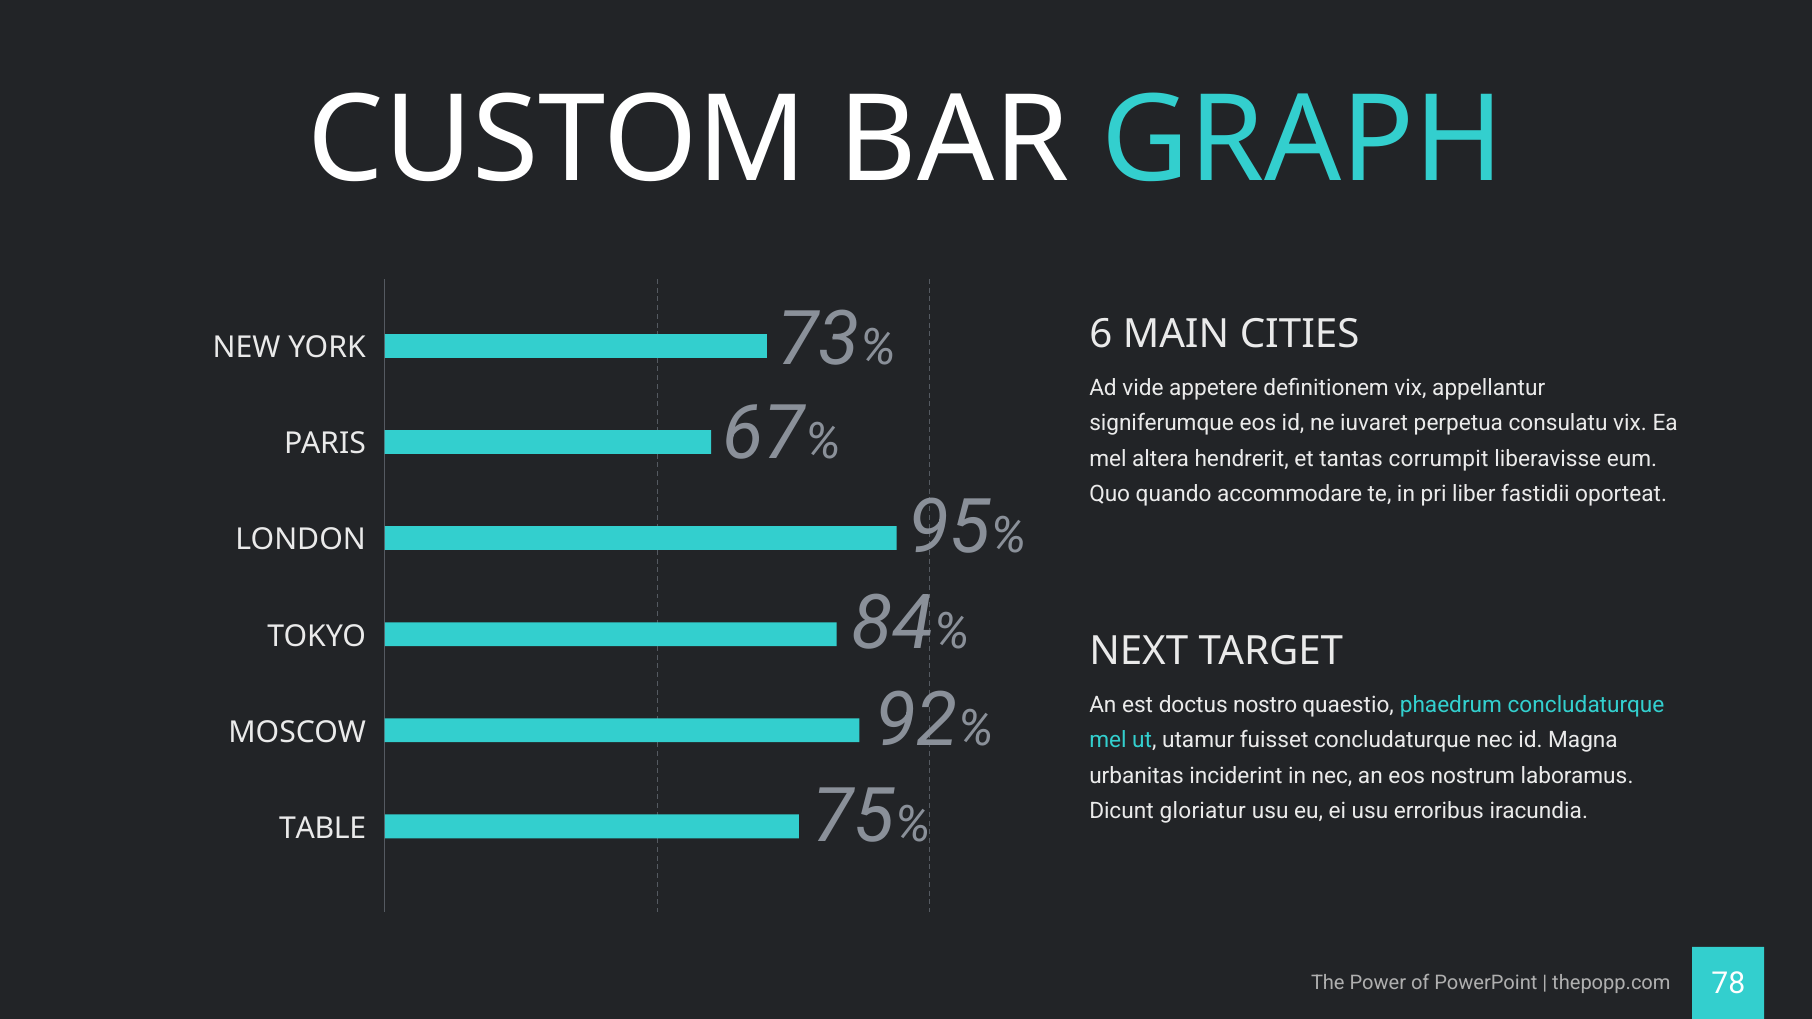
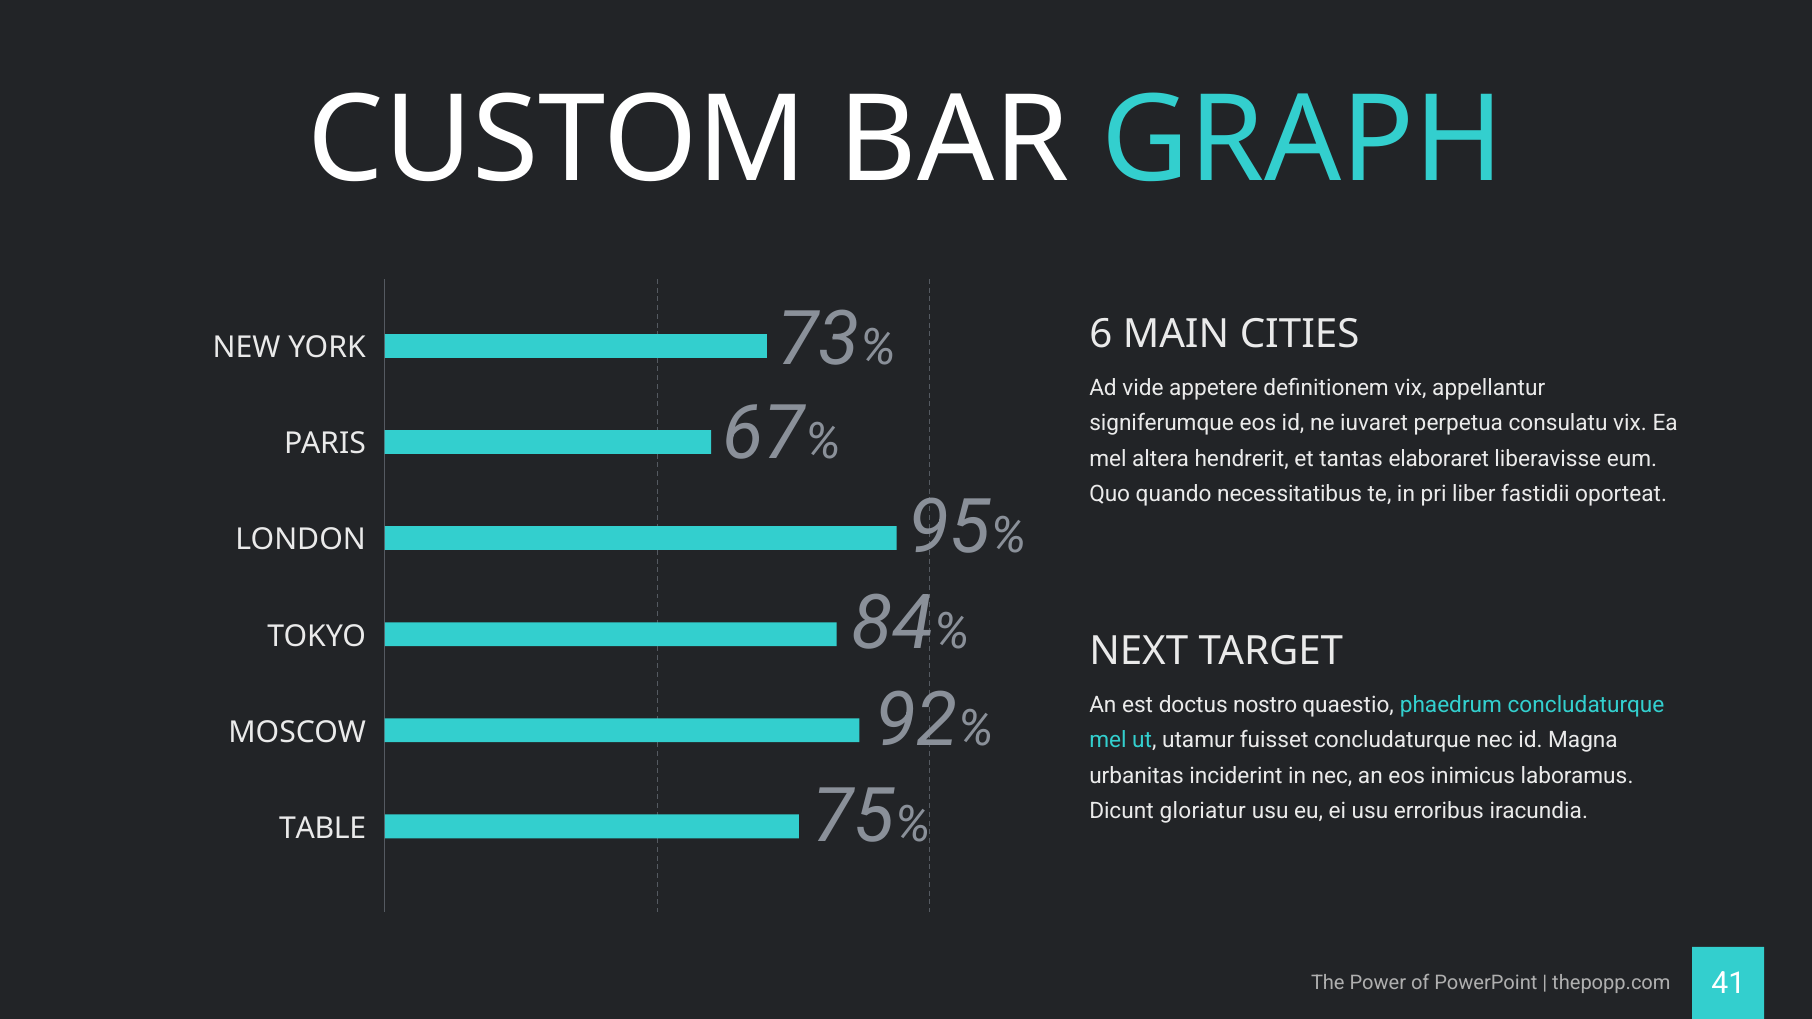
corrumpit: corrumpit -> elaboraret (1439, 459)
accommodare: accommodare -> necessitatibus (1290, 494)
nostrum: nostrum -> inimicus (1473, 776)
78: 78 -> 41 (1728, 984)
